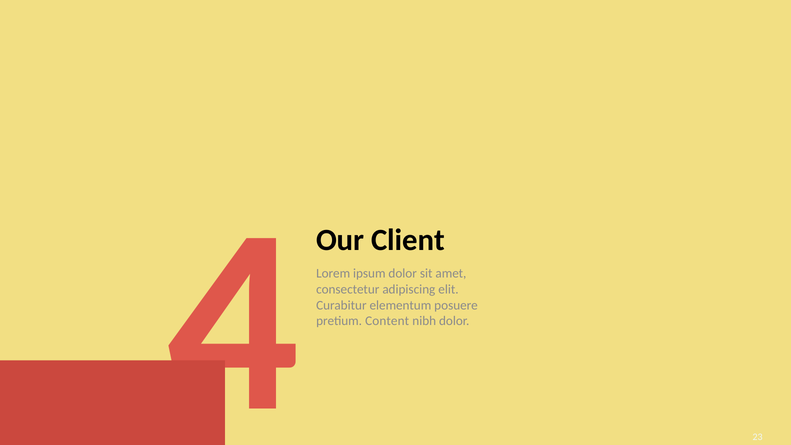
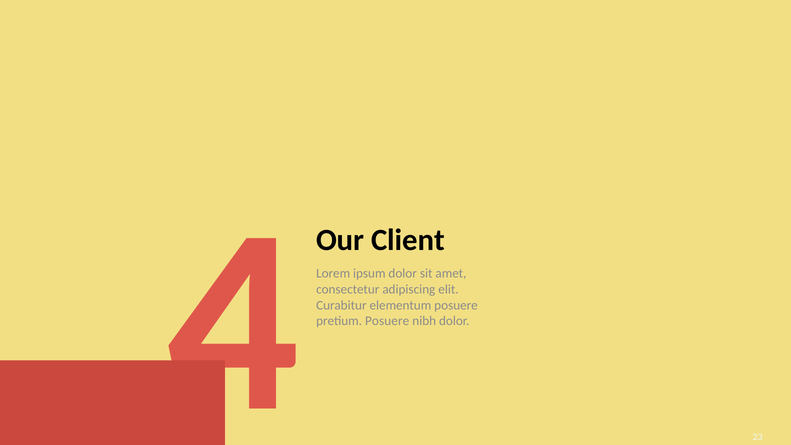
pretium Content: Content -> Posuere (387, 321)
